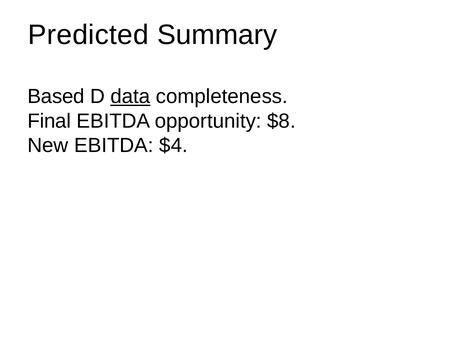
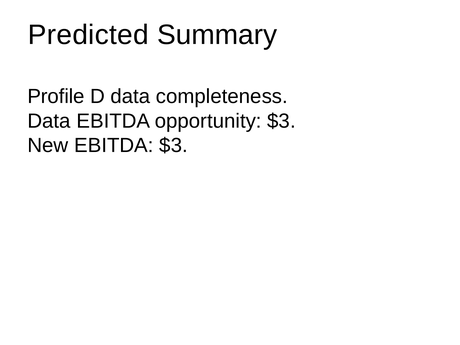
Based: Based -> Profile (56, 96)
data underline: present -> none (130, 96)
Final: Final -> Data (49, 121)
opportunity $8: $8 -> $3 (281, 121)
EBITDA $4: $4 -> $3 (174, 146)
